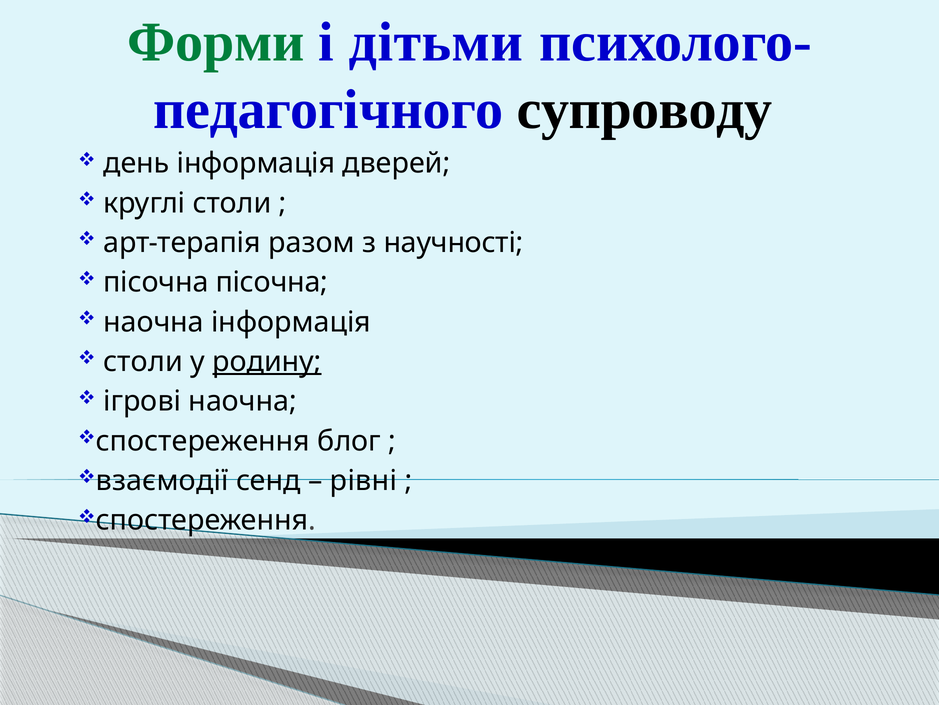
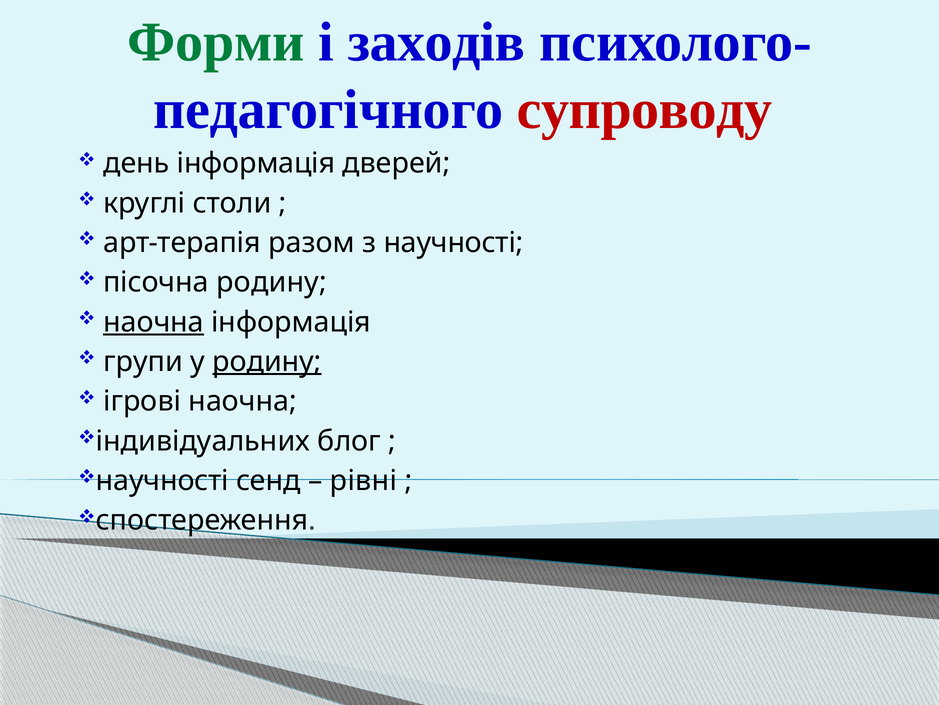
дітьми: дітьми -> заходів (436, 42)
супроводу colour: black -> red (645, 109)
пісочна пісочна: пісочна -> родину (272, 282)
наочна underline: none -> present (154, 322)
столи: столи -> групи (143, 361)
спостереження: спостереження -> індивідуальних (203, 441)
взаємодії: взаємодії -> научності (162, 480)
